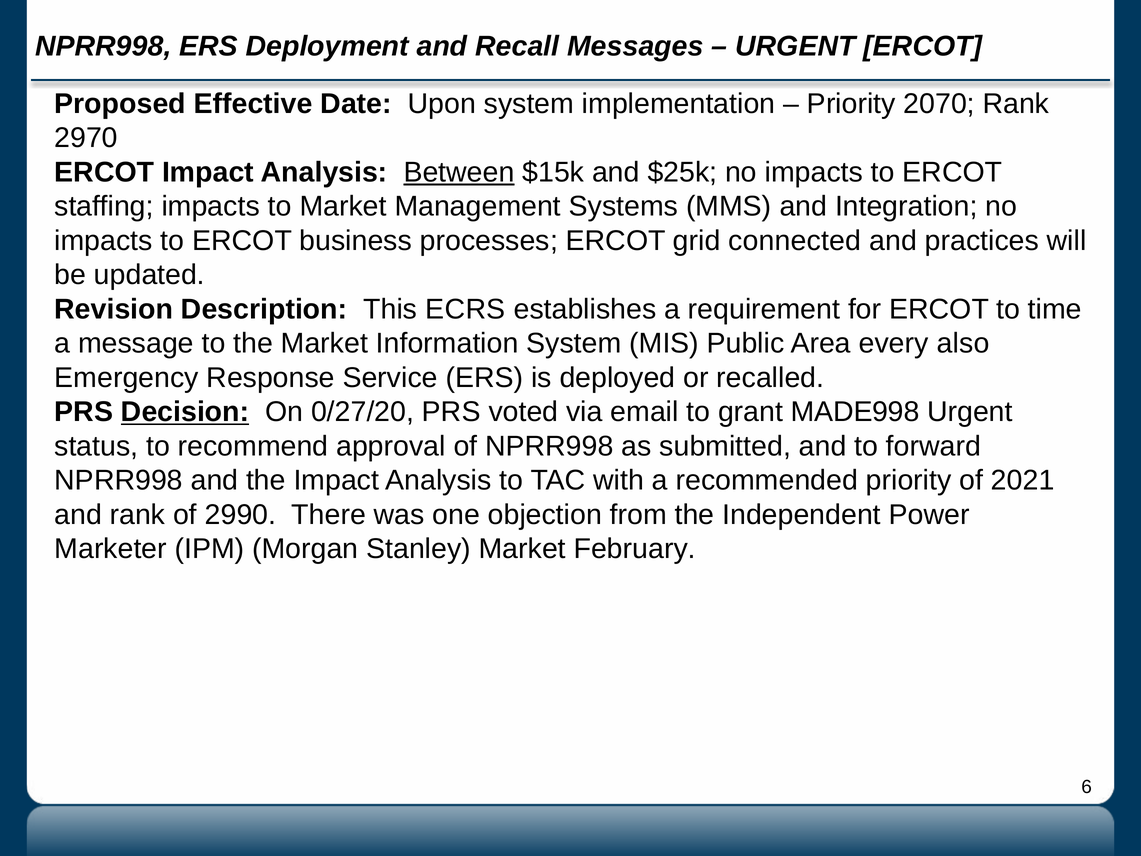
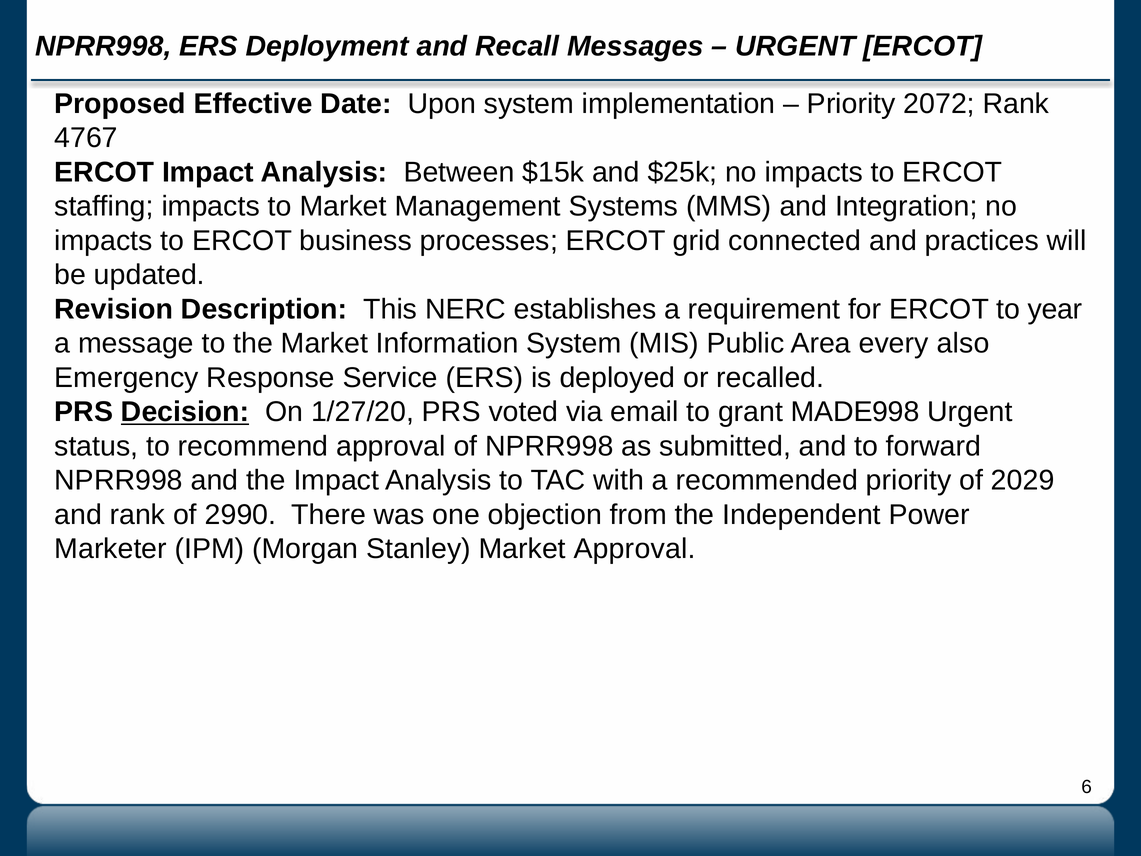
2070: 2070 -> 2072 (939, 104)
2970: 2970 -> 4767 (86, 138)
Between underline: present -> none (459, 172)
ECRS: ECRS -> NERC (466, 309)
time: time -> year (1055, 309)
0/27/20: 0/27/20 -> 1/27/20 (363, 412)
2021: 2021 -> 2029 (1023, 480)
Market February: February -> Approval (635, 549)
